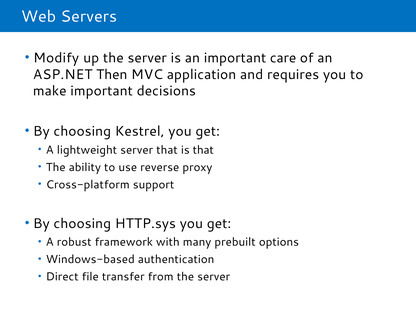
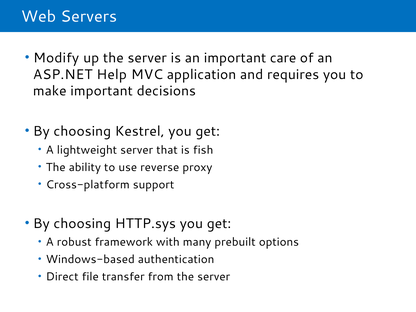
Then: Then -> Help (112, 74)
is that: that -> fish (203, 150)
